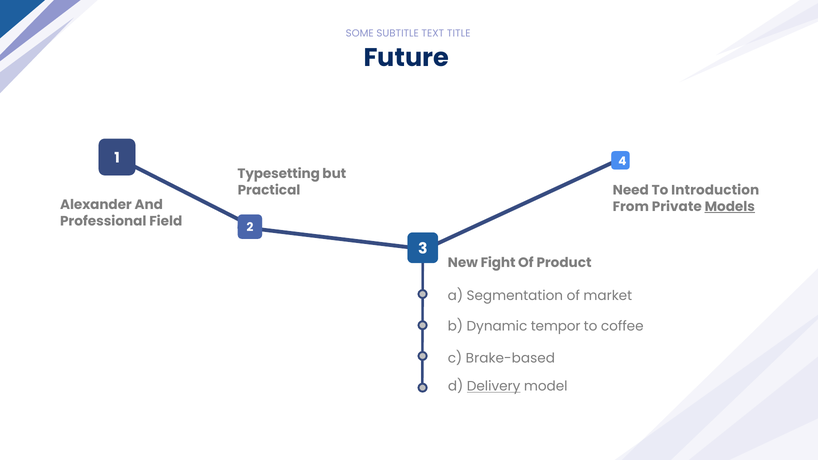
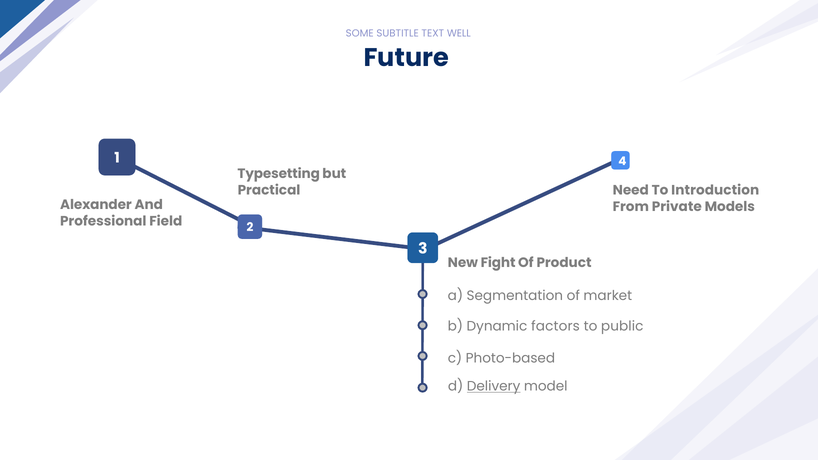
TITLE: TITLE -> WELL (459, 34)
Models underline: present -> none (730, 207)
tempor: tempor -> factors (556, 326)
coffee: coffee -> public (622, 326)
Brake-based: Brake-based -> Photo-based (510, 358)
